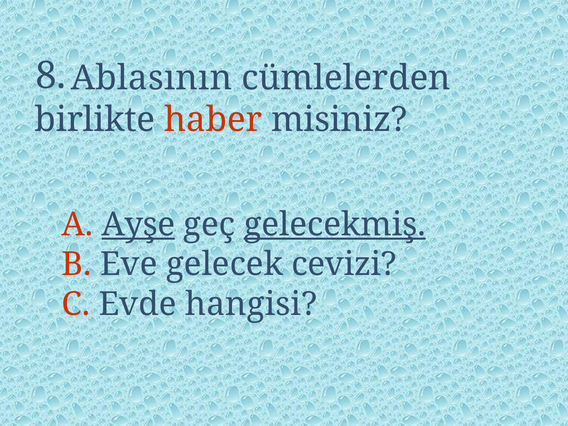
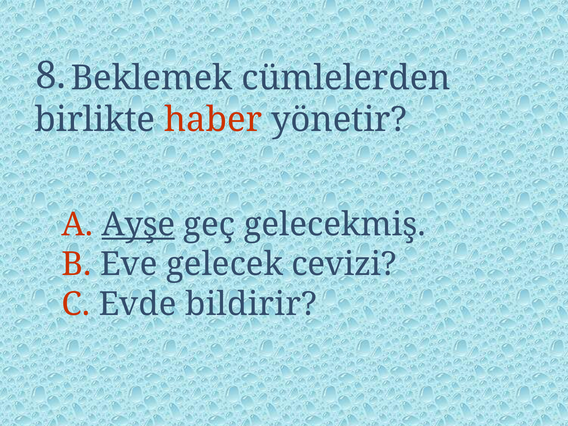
Ablasının: Ablasının -> Beklemek (152, 78)
misiniz: misiniz -> yönetir (339, 120)
gelecekmiş underline: present -> none (335, 225)
hangisi: hangisi -> bildirir (251, 304)
